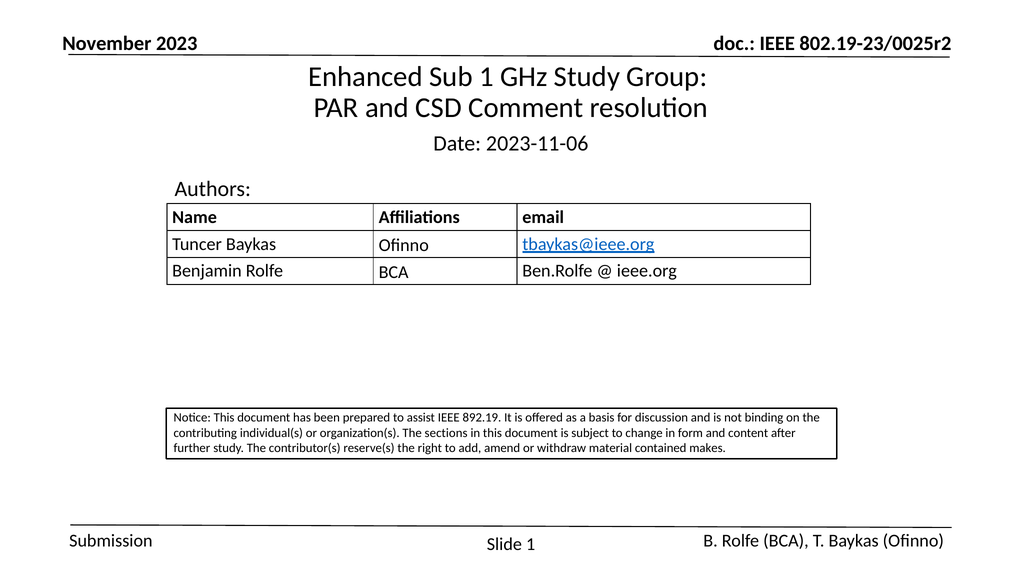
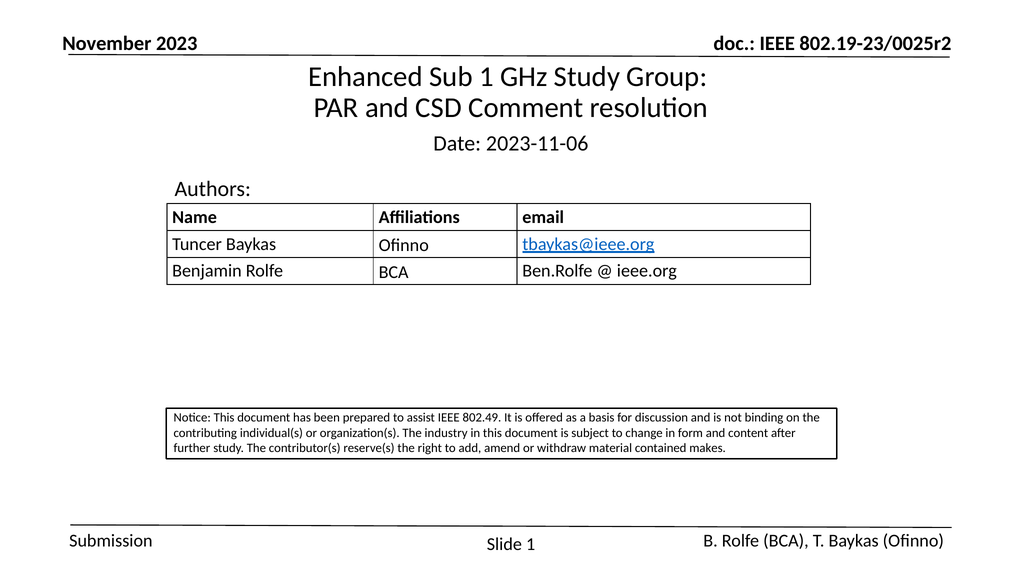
892.19: 892.19 -> 802.49 (482, 417)
sections: sections -> industry (446, 433)
